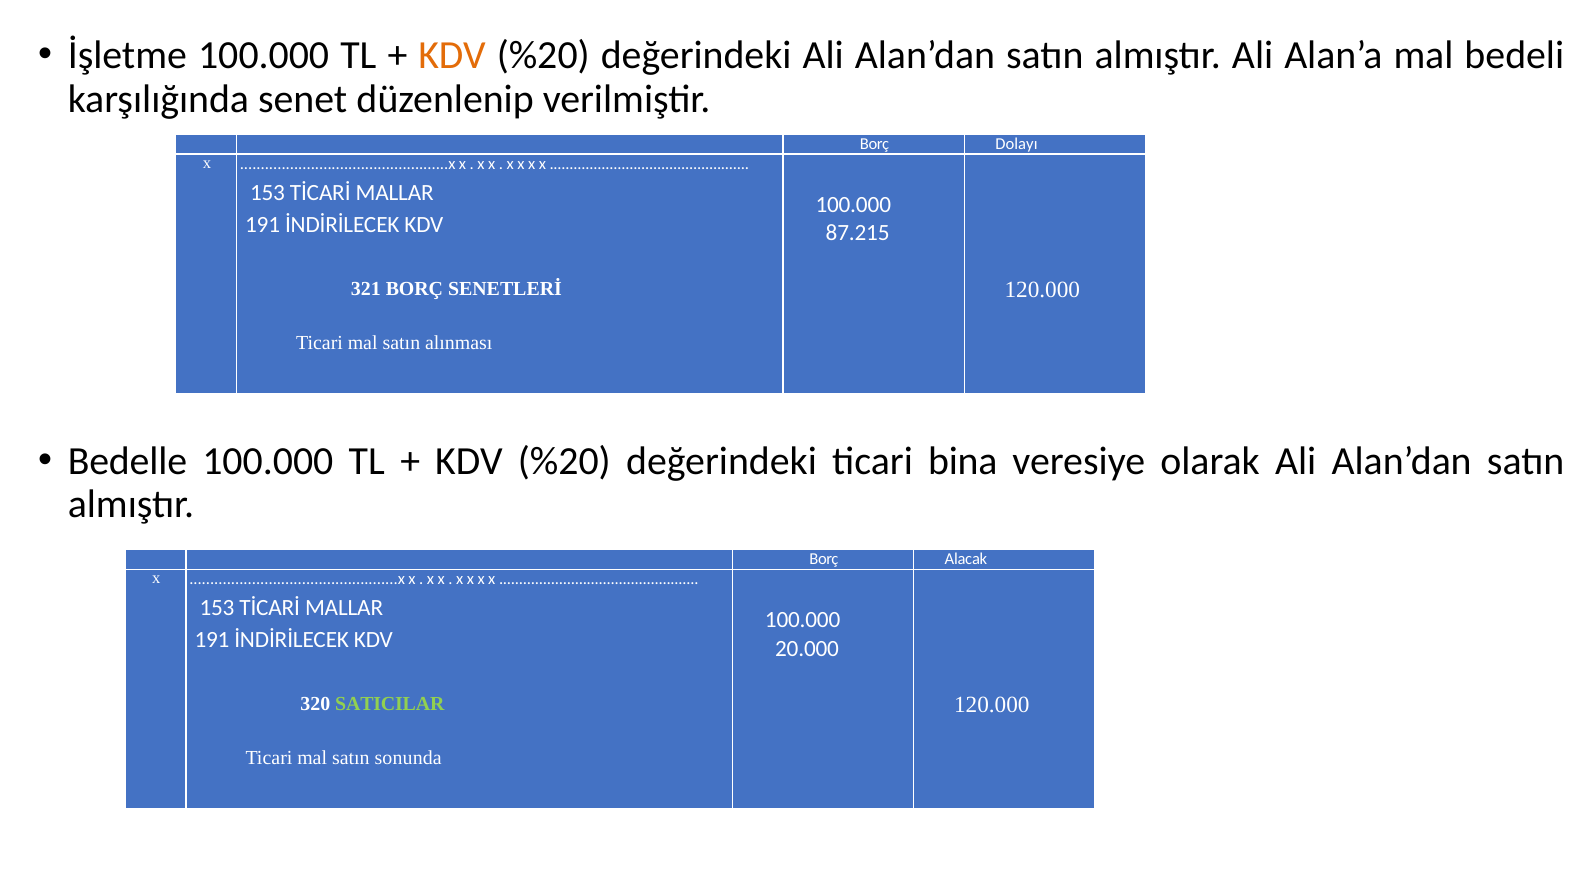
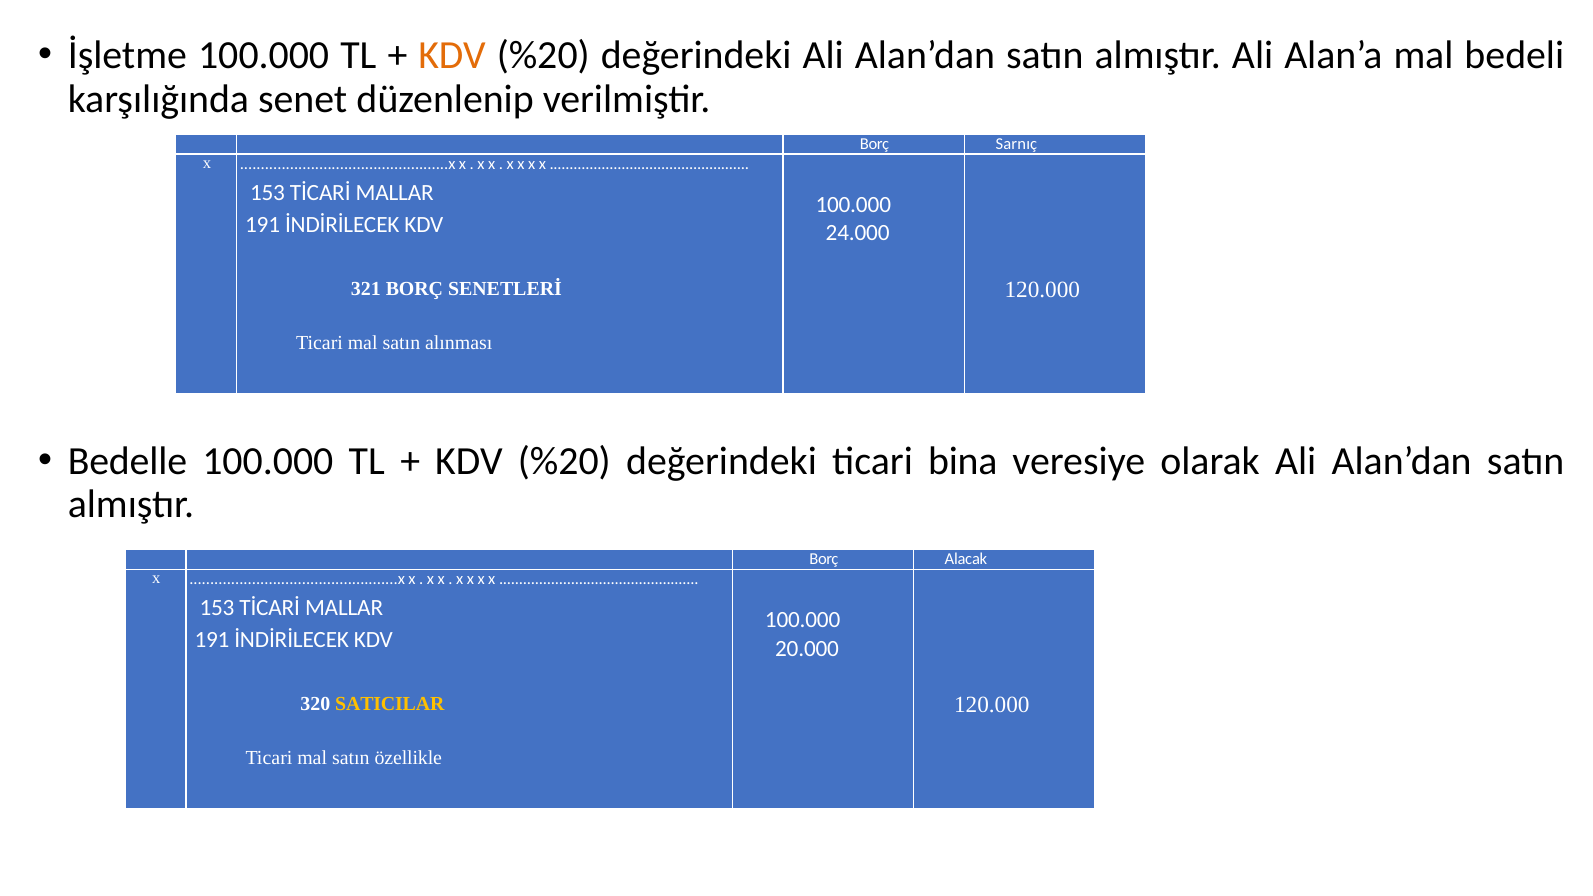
Dolayı: Dolayı -> Sarnıç (1016, 144)
87.215: 87.215 -> 24.000 (858, 233)
SATICILAR colour: light green -> yellow (390, 704)
sonunda: sonunda -> özellikle (408, 758)
